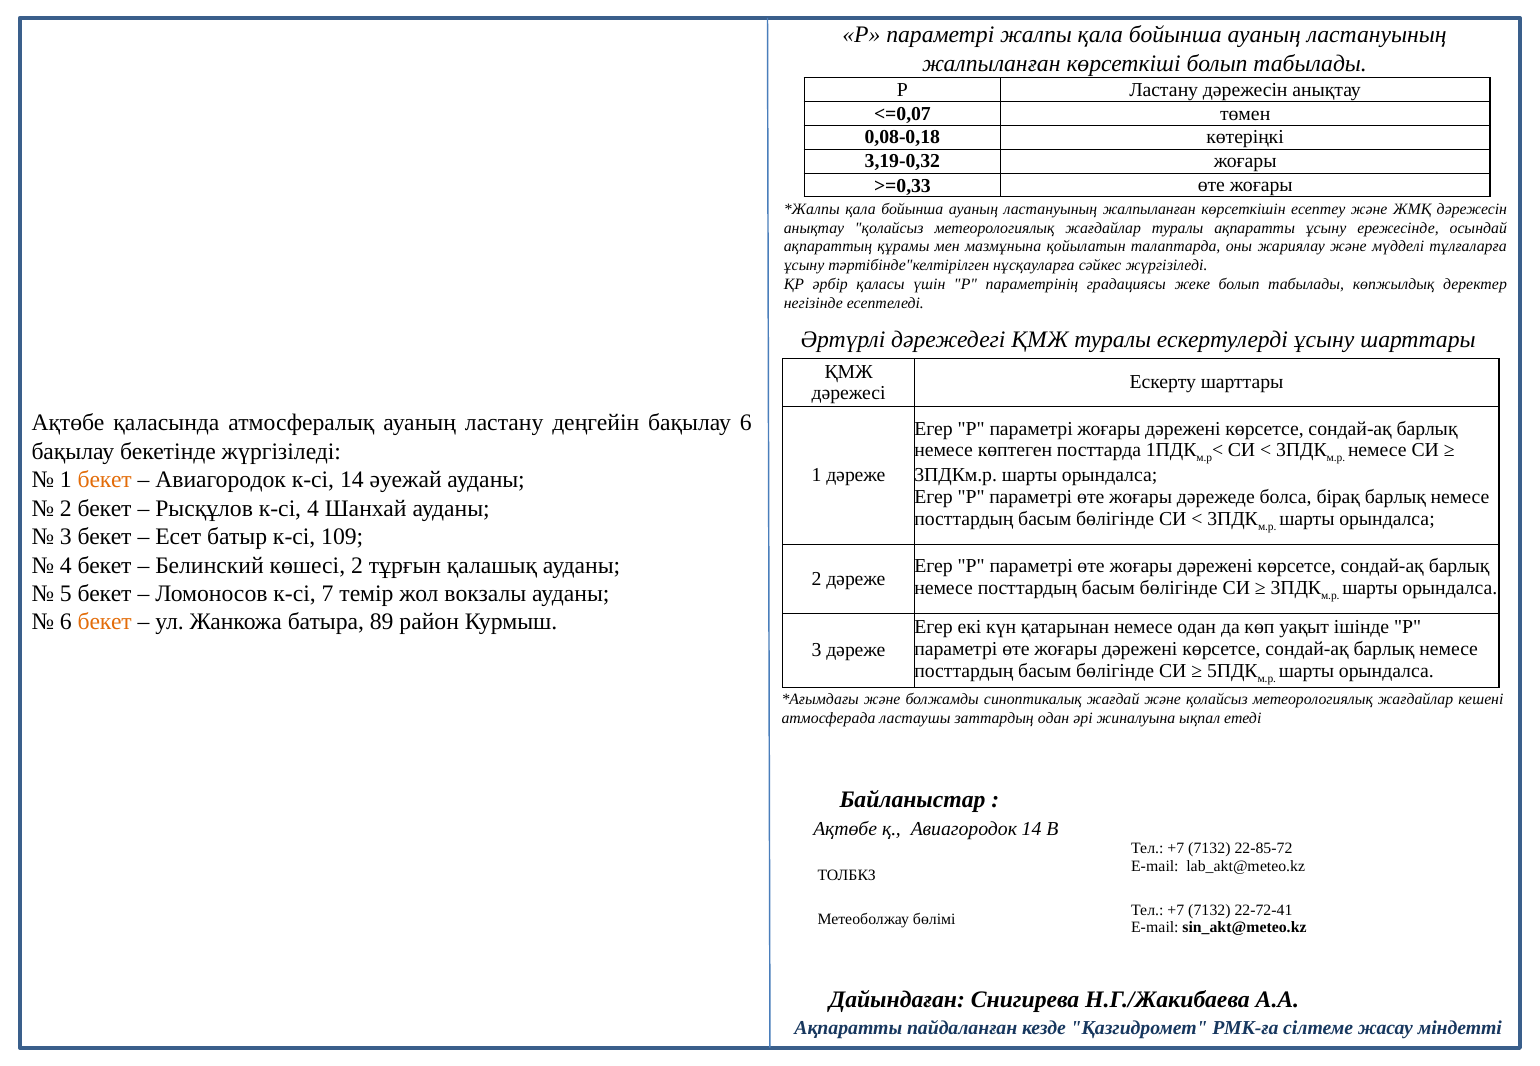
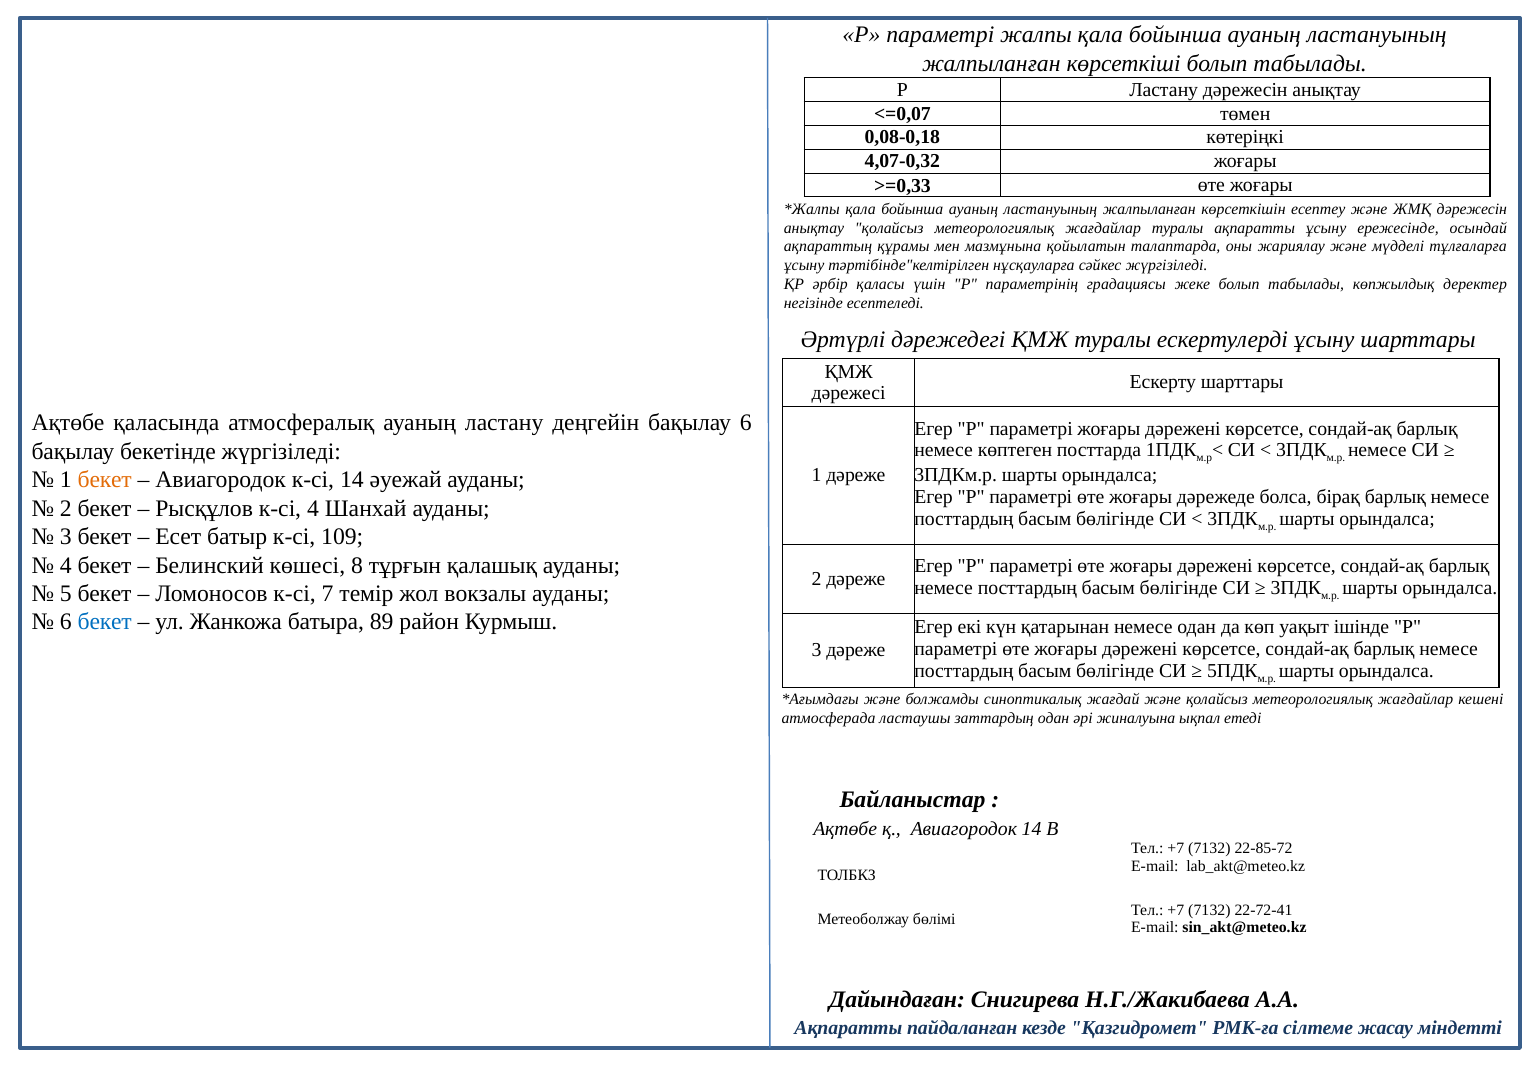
3,19-0,32: 3,19-0,32 -> 4,07-0,32 (902, 161)
көшесі 2: 2 -> 8 (357, 565)
бекет colour: orange -> blue (105, 622)
